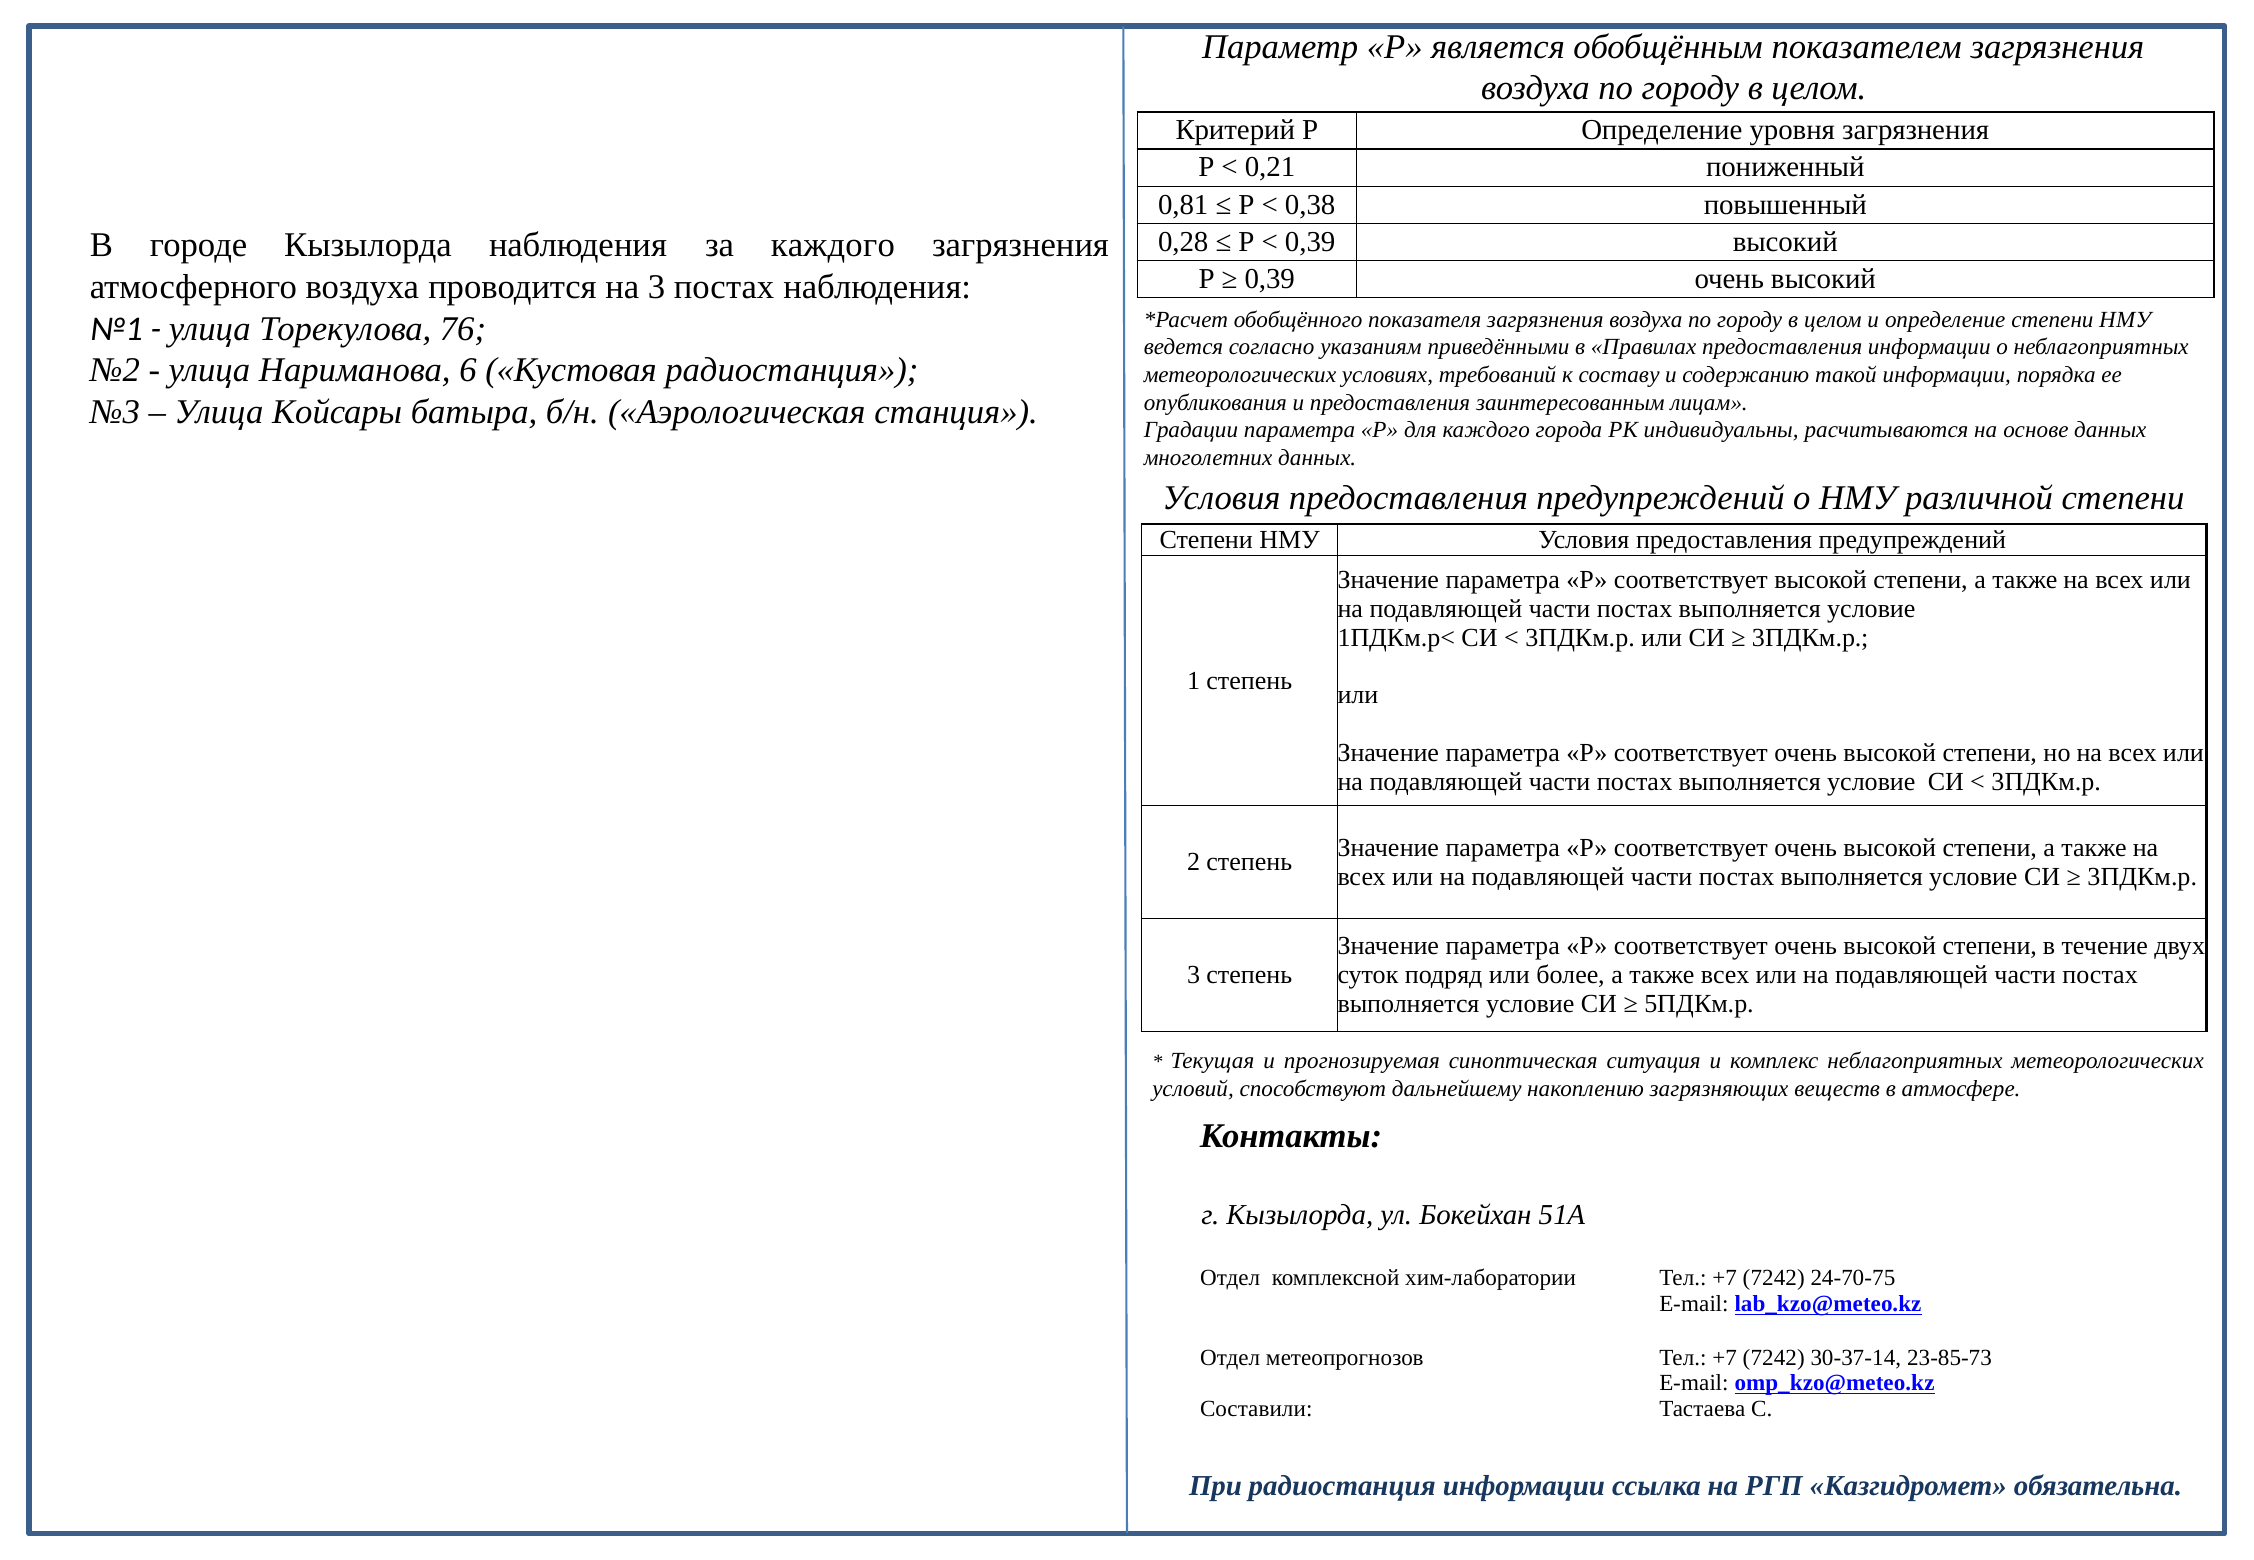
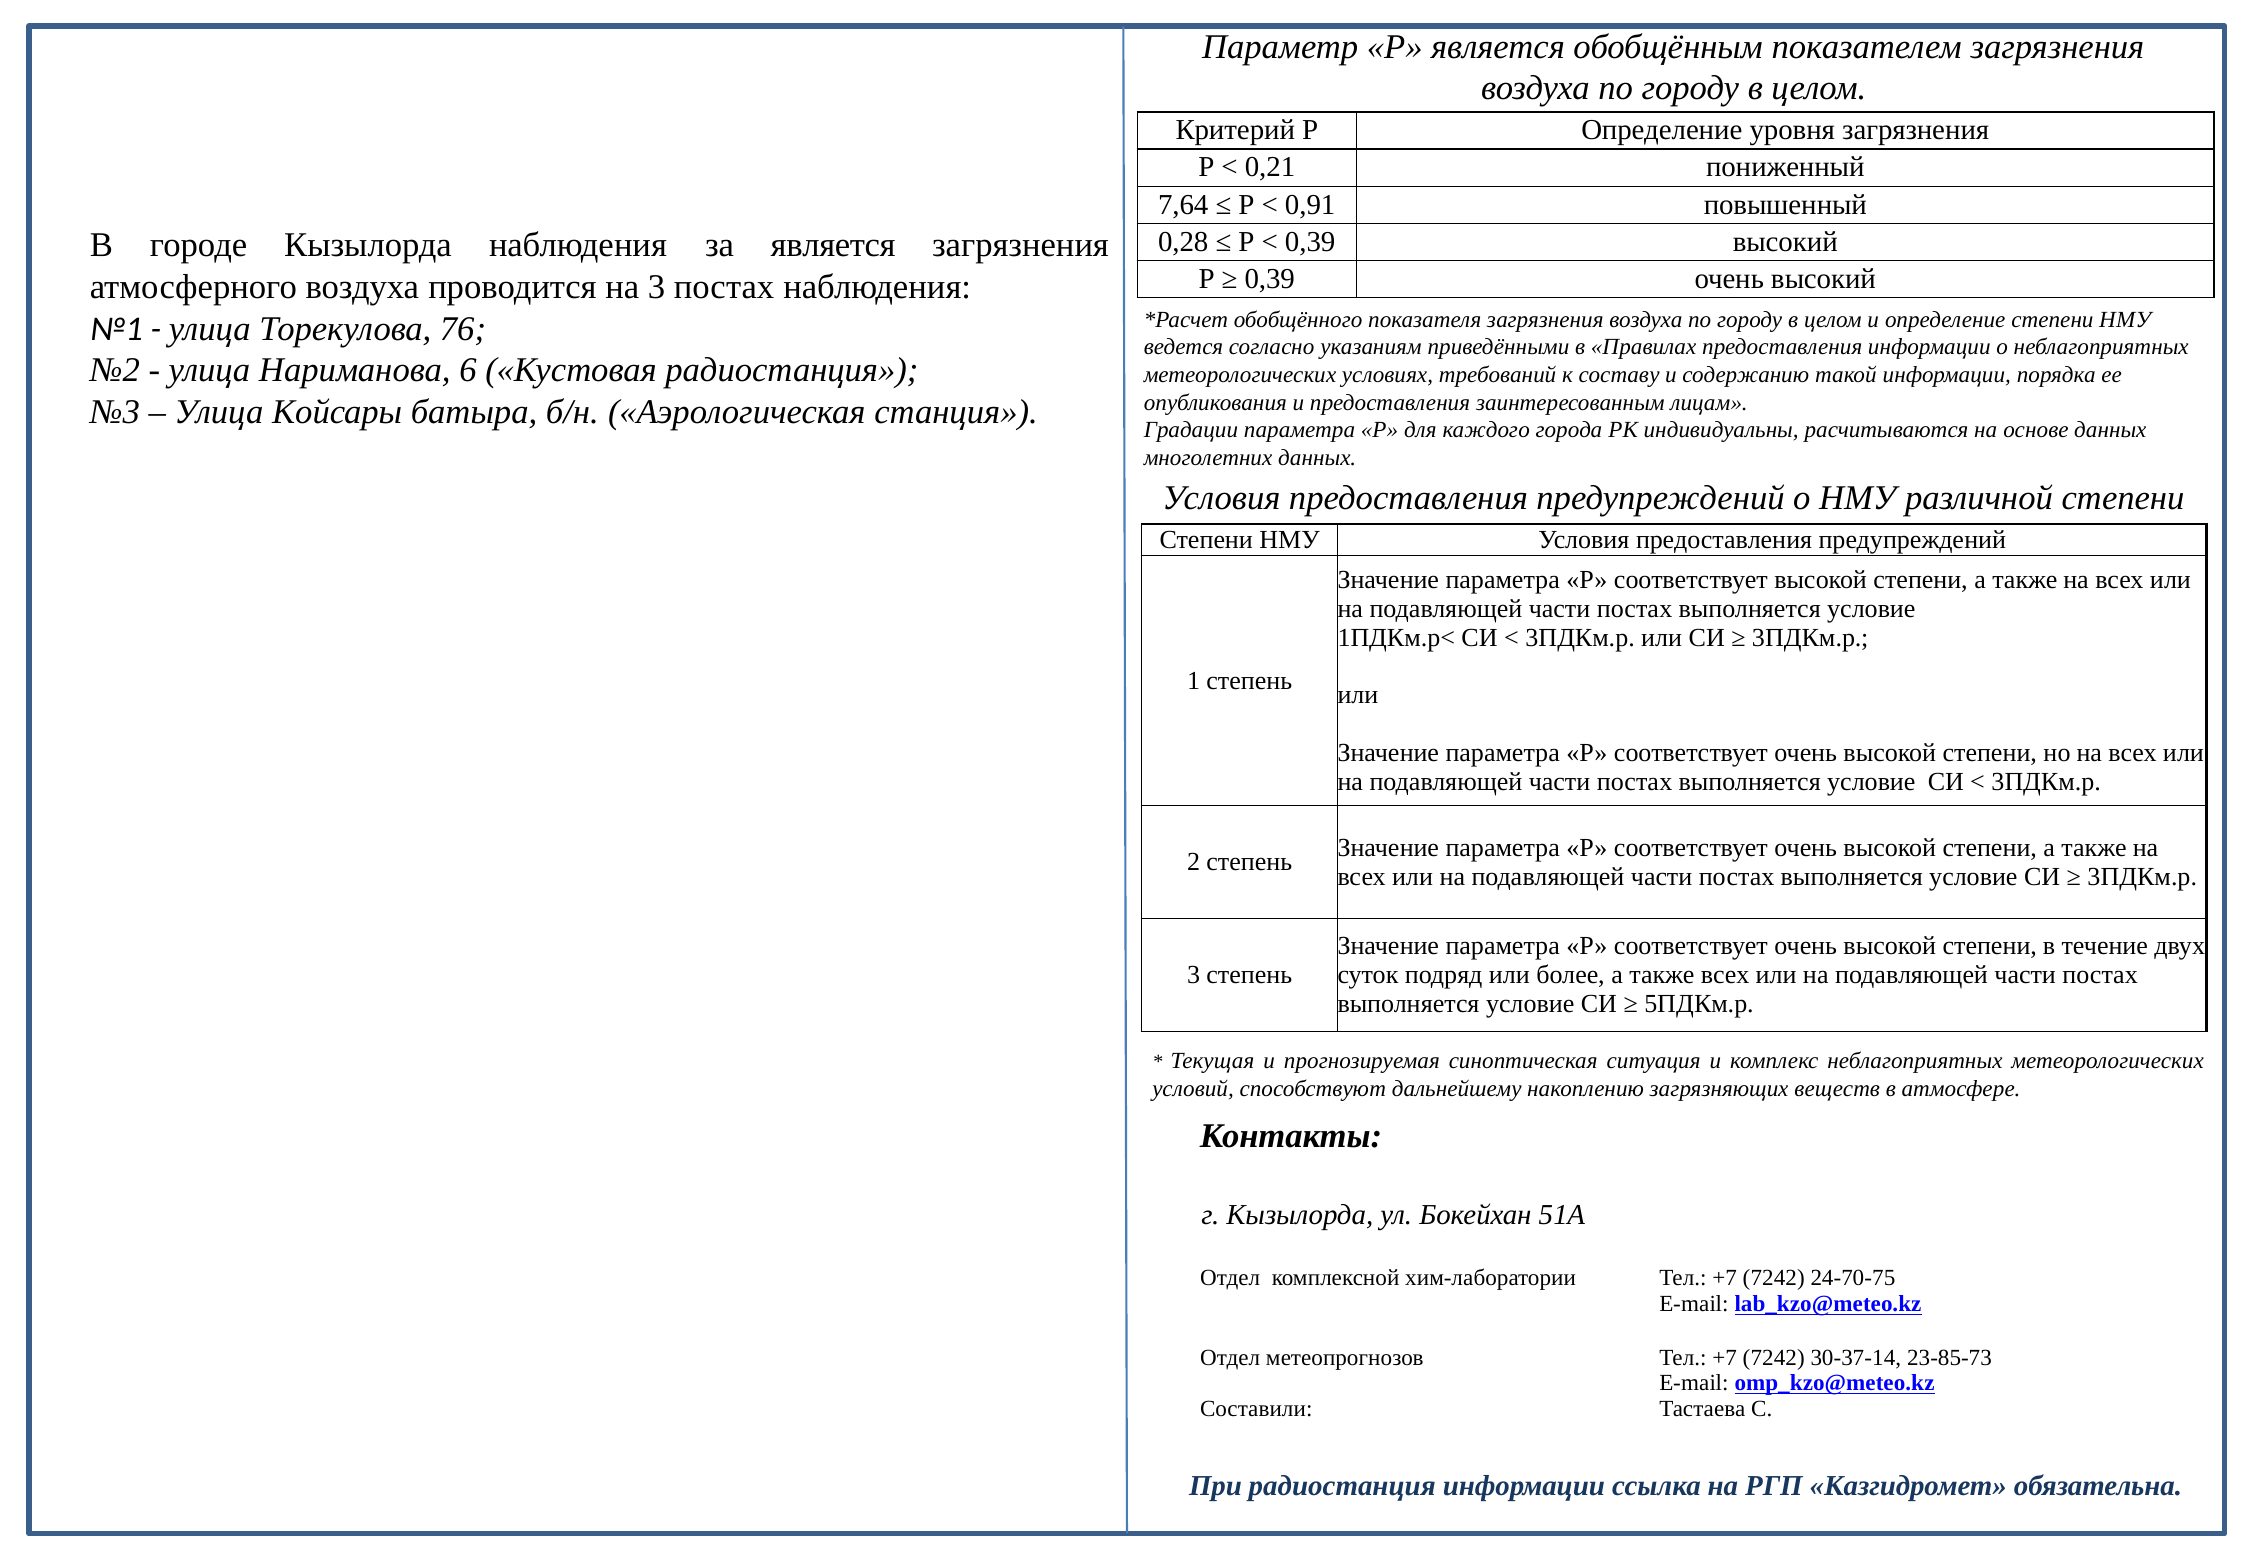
0,81: 0,81 -> 7,64 (1183, 205)
0,38: 0,38 -> 0,91 (1310, 205)
за каждого: каждого -> является (833, 246)
